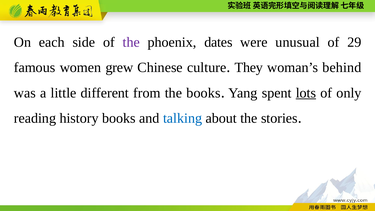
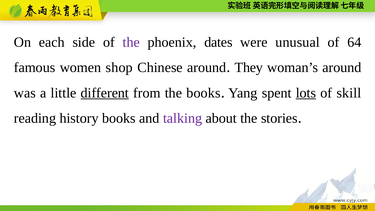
29: 29 -> 64 (354, 42)
grew: grew -> shop (119, 68)
Chinese culture: culture -> around (207, 68)
woman’s behind: behind -> around (342, 68)
different underline: none -> present (105, 93)
only: only -> skill (349, 93)
talking colour: blue -> purple (183, 118)
